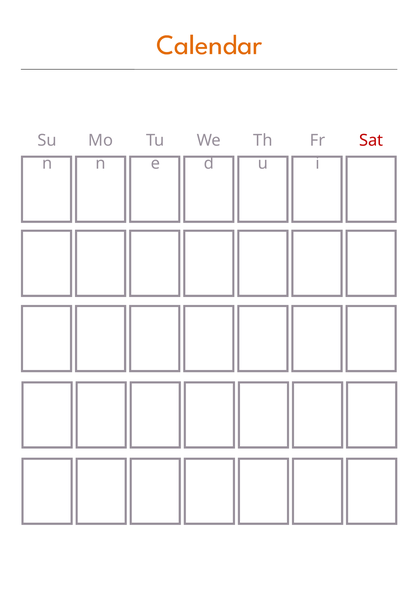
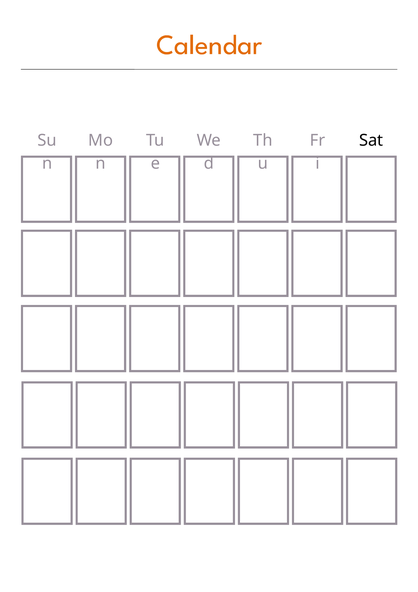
Sat colour: red -> black (371, 140)
